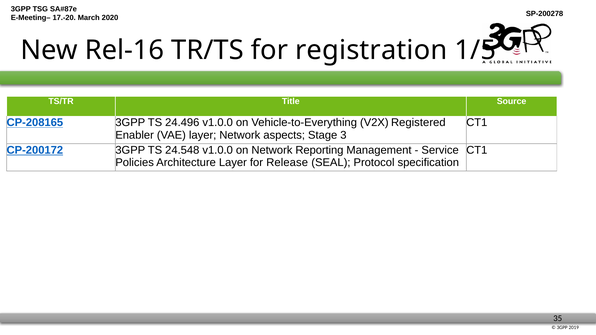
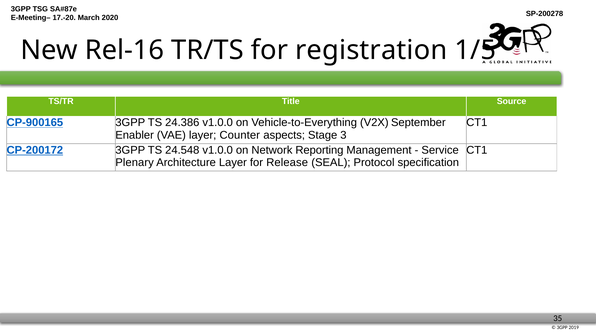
CP-208165: CP-208165 -> CP-900165 (35, 123)
24.496: 24.496 -> 24.386 (182, 123)
Registered: Registered -> September (418, 123)
layer Network: Network -> Counter (240, 135)
Policies: Policies -> Plenary (135, 163)
